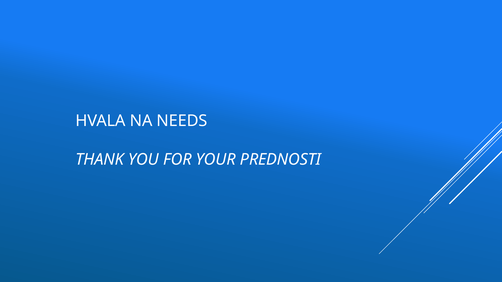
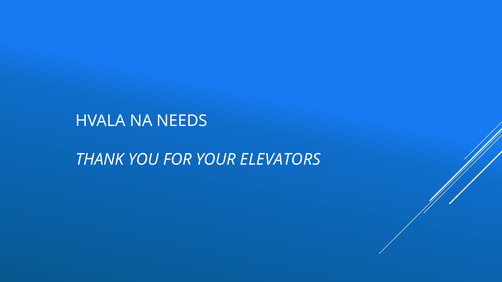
PREDNOSTI: PREDNOSTI -> ELEVATORS (280, 160)
